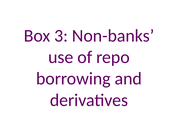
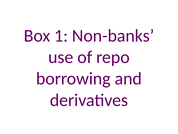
3: 3 -> 1 (61, 36)
